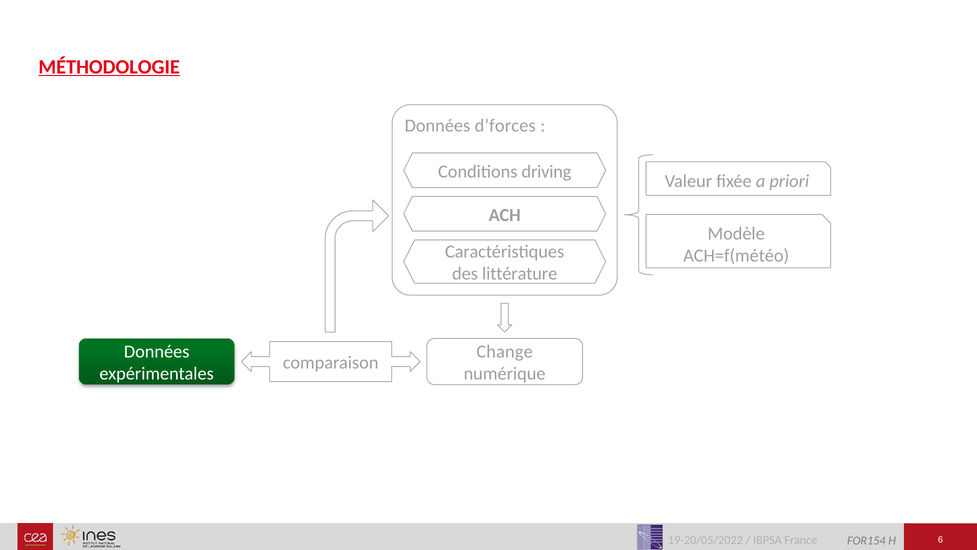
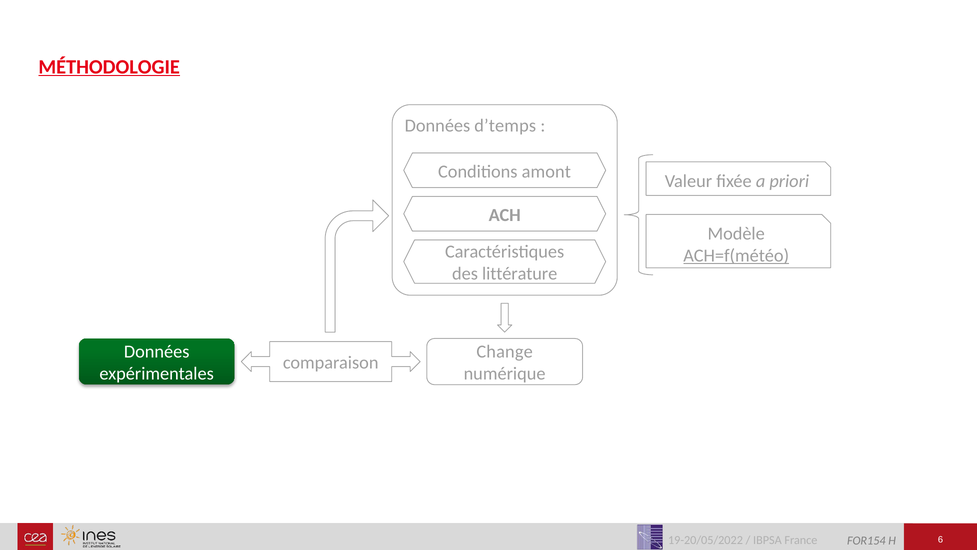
d’forces: d’forces -> d’temps (505, 126)
driving: driving -> amont (546, 171)
ACH=f(météo underline: none -> present (736, 255)
